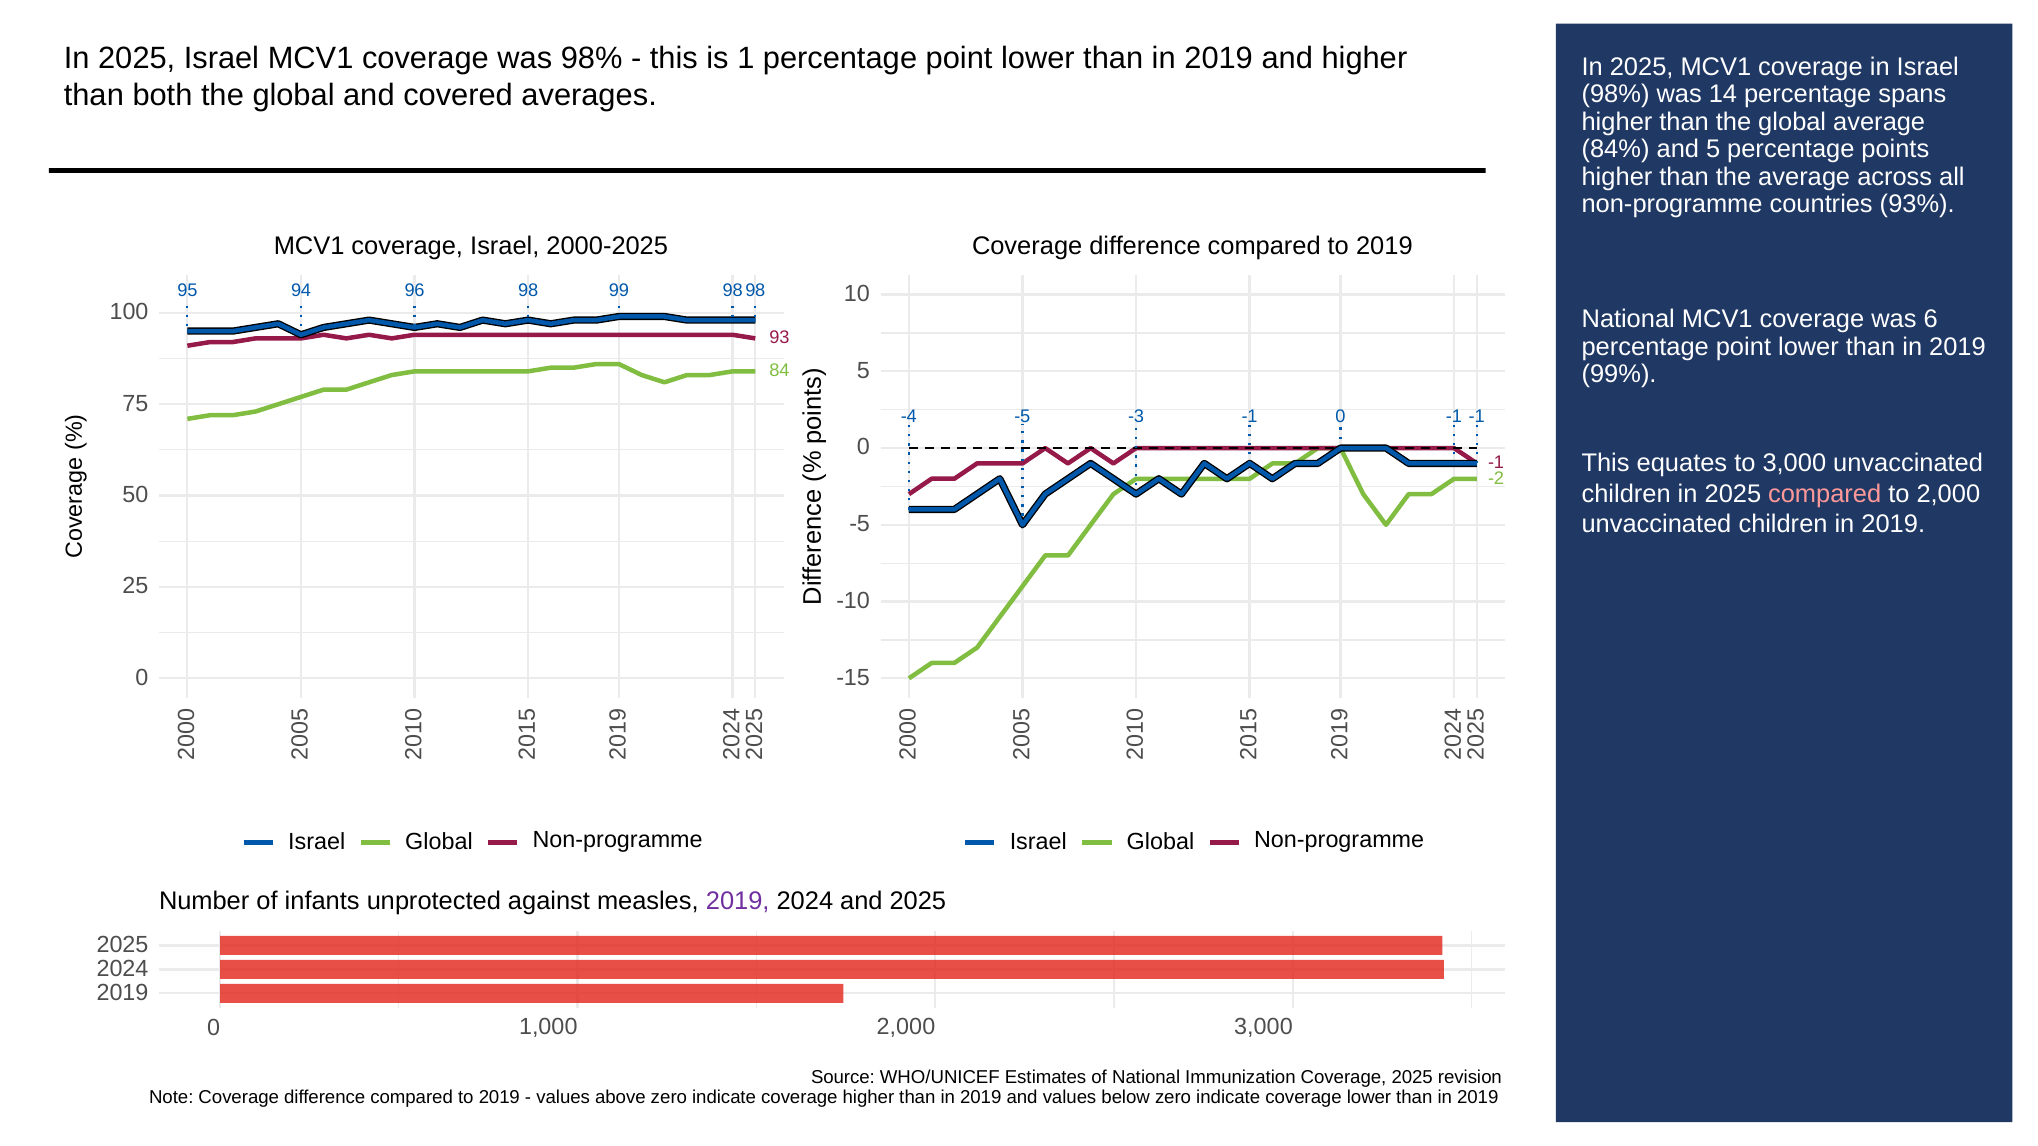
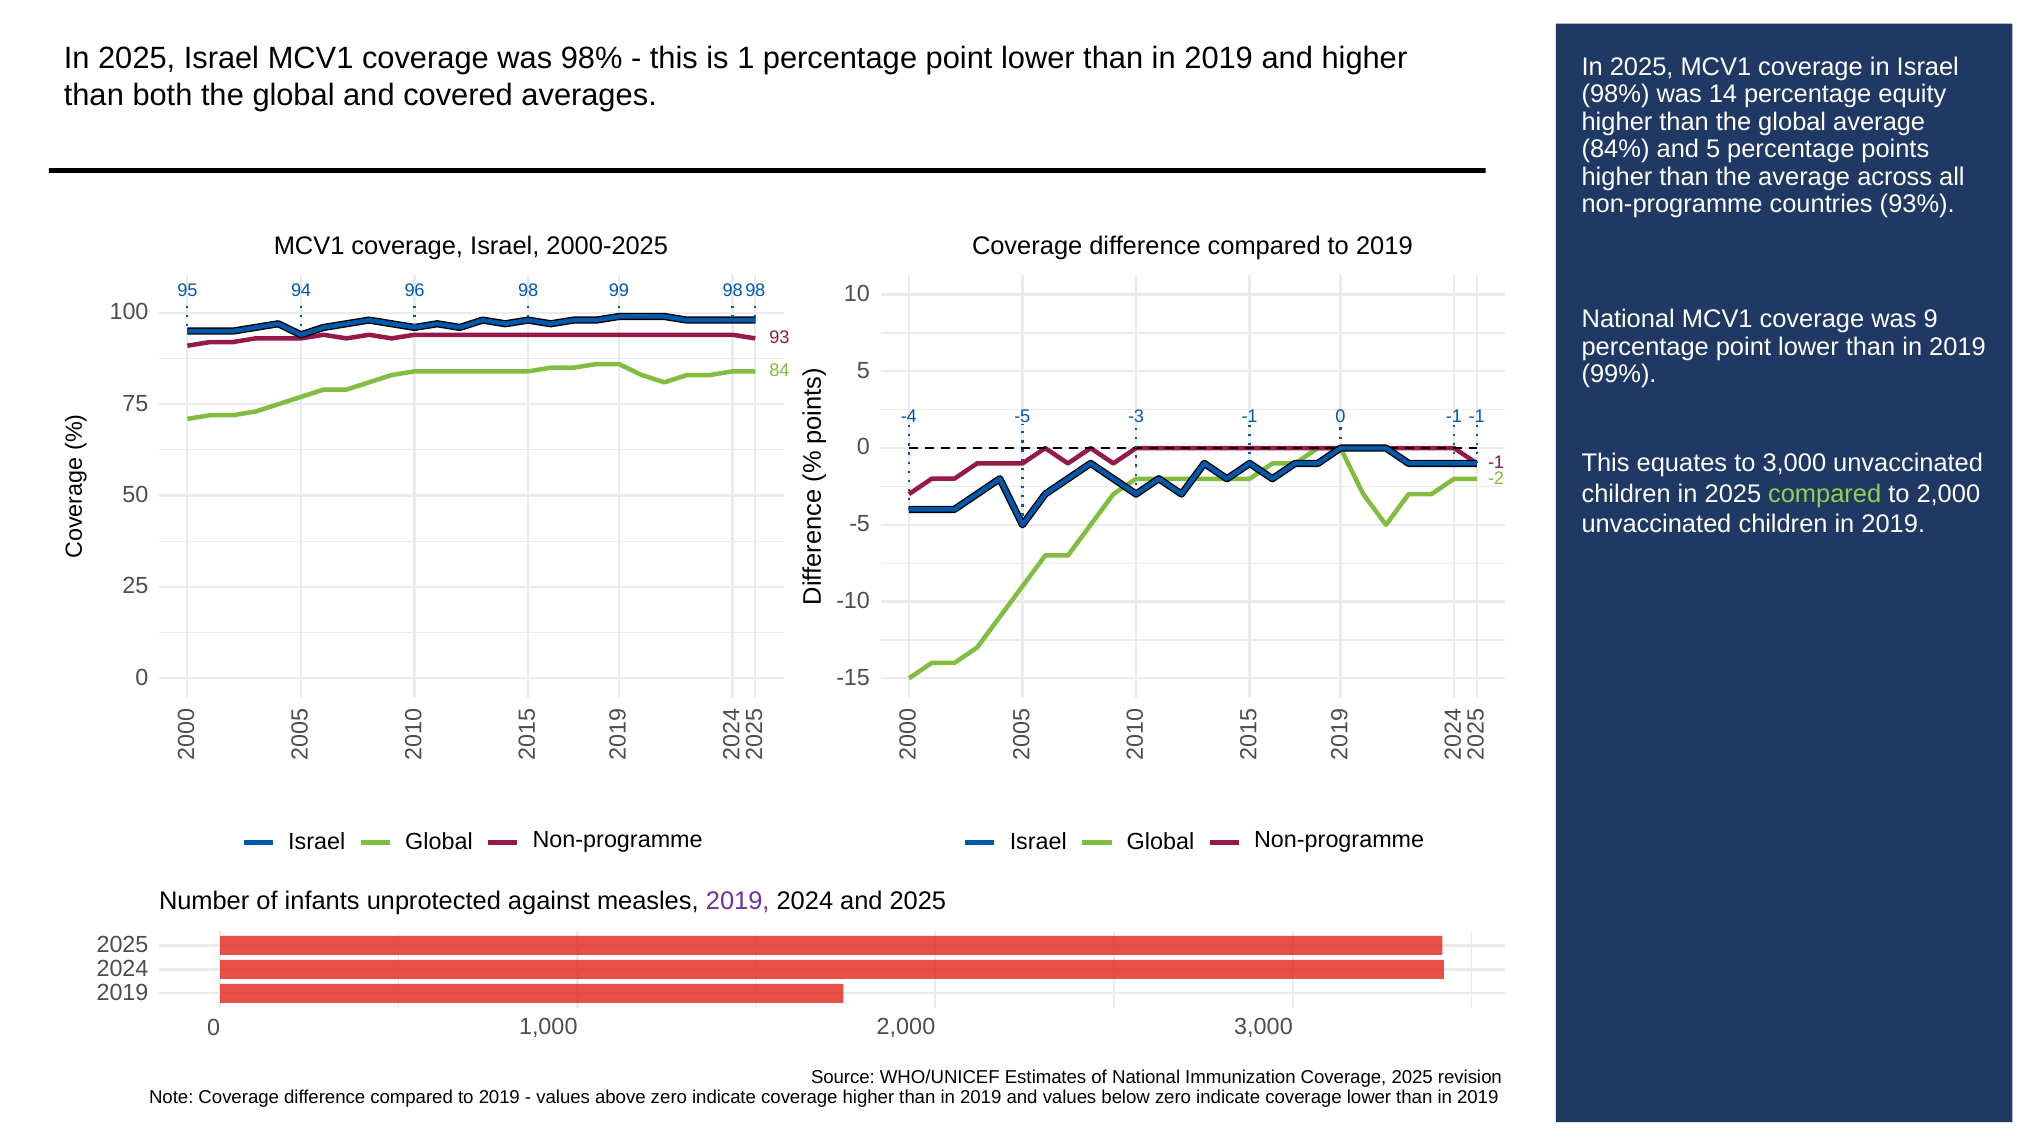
spans: spans -> equity (1912, 95)
was 6: 6 -> 9 (1931, 320)
compared colour: pink -> light green (1825, 494)
